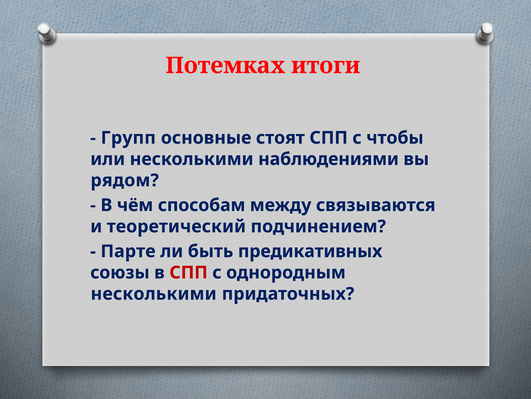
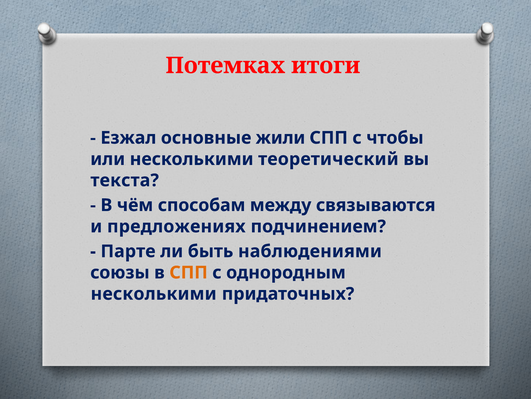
Групп: Групп -> Езжал (128, 138)
стоят: стоят -> жили (280, 138)
наблюдениями: наблюдениями -> теоретический (328, 159)
рядом: рядом -> текста (125, 180)
теоретический: теоретический -> предложениях (176, 226)
предикативных: предикативных -> наблюдениями (310, 251)
СПП colour: red -> orange (189, 272)
